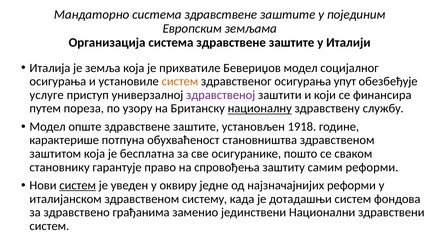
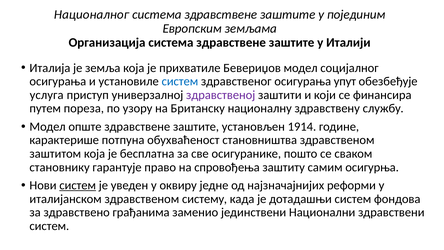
Мандаторно: Мандаторно -> Националног (92, 14)
систем colour: orange -> blue (180, 81)
услуге: услуге -> услуга (47, 95)
националну underline: present -> none (260, 108)
1918: 1918 -> 1914 (302, 127)
самим реформи: реформи -> осигурња (372, 167)
